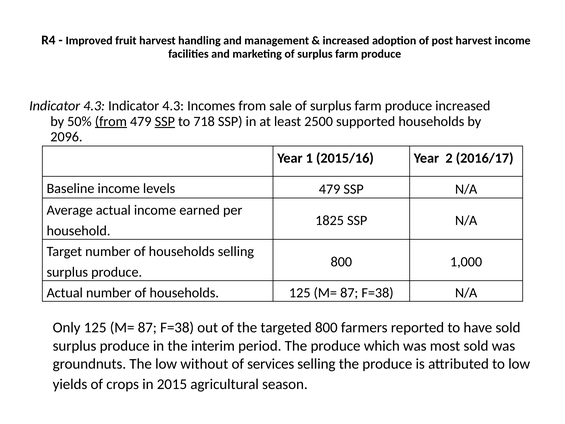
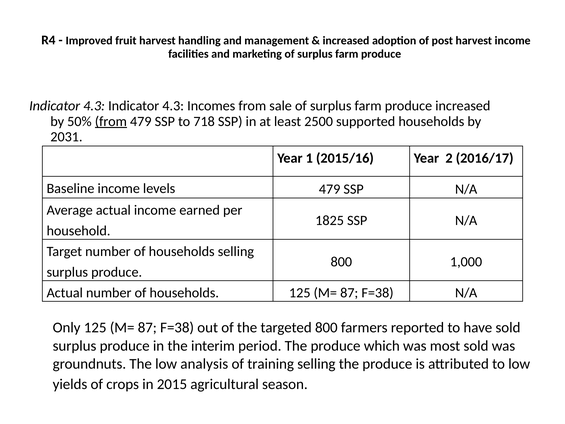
SSP underline: present -> none (165, 121)
2096: 2096 -> 2031 (66, 137)
without: without -> analysis (204, 364)
services: services -> training (271, 364)
